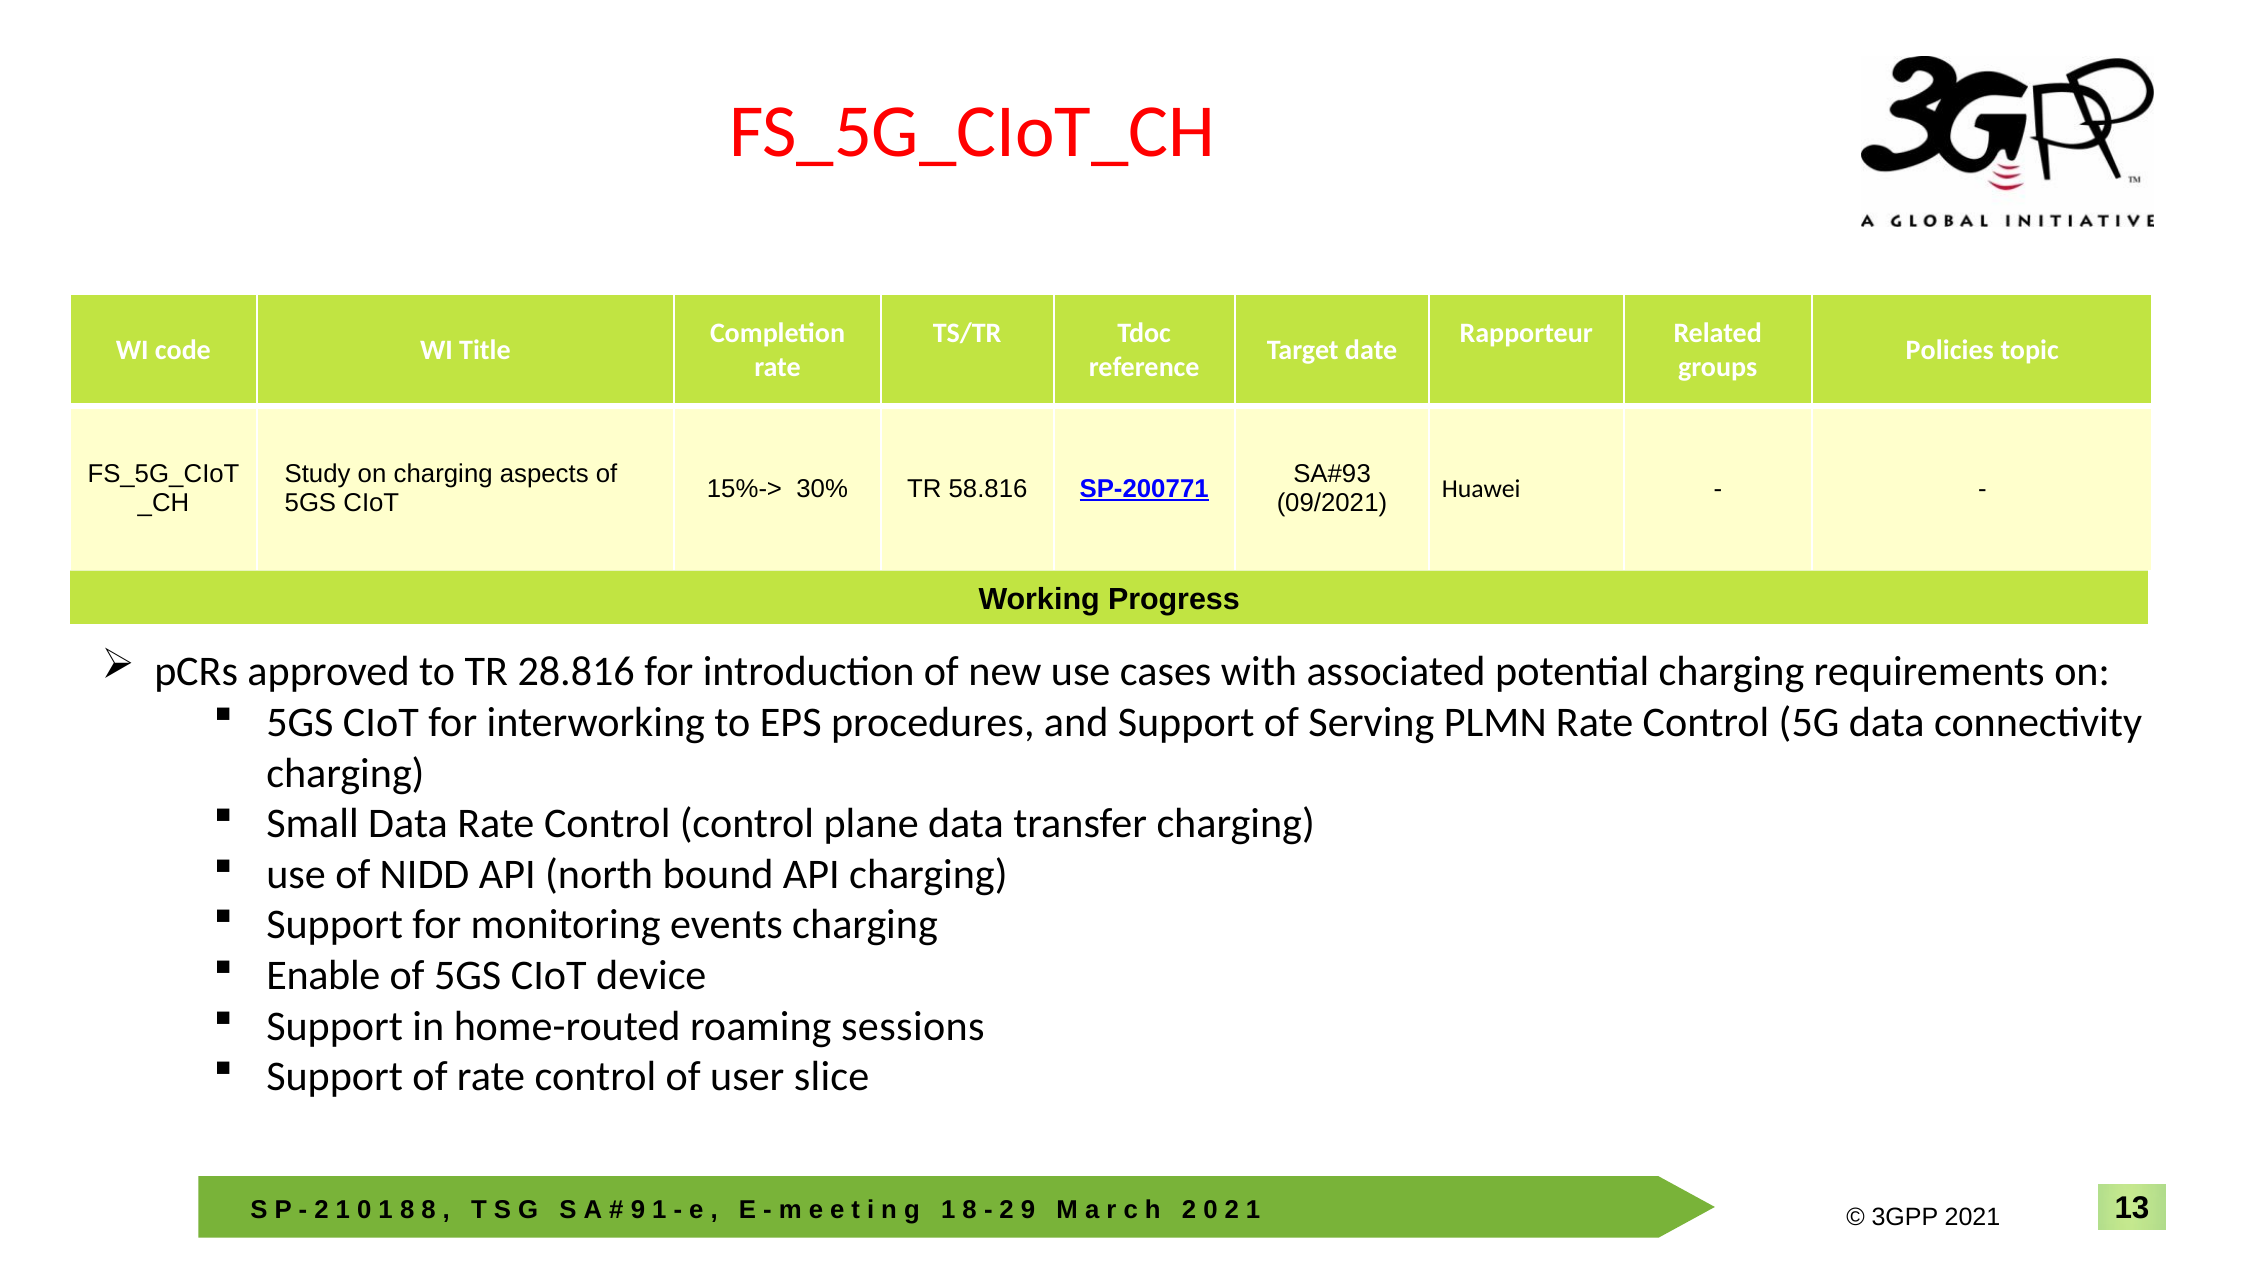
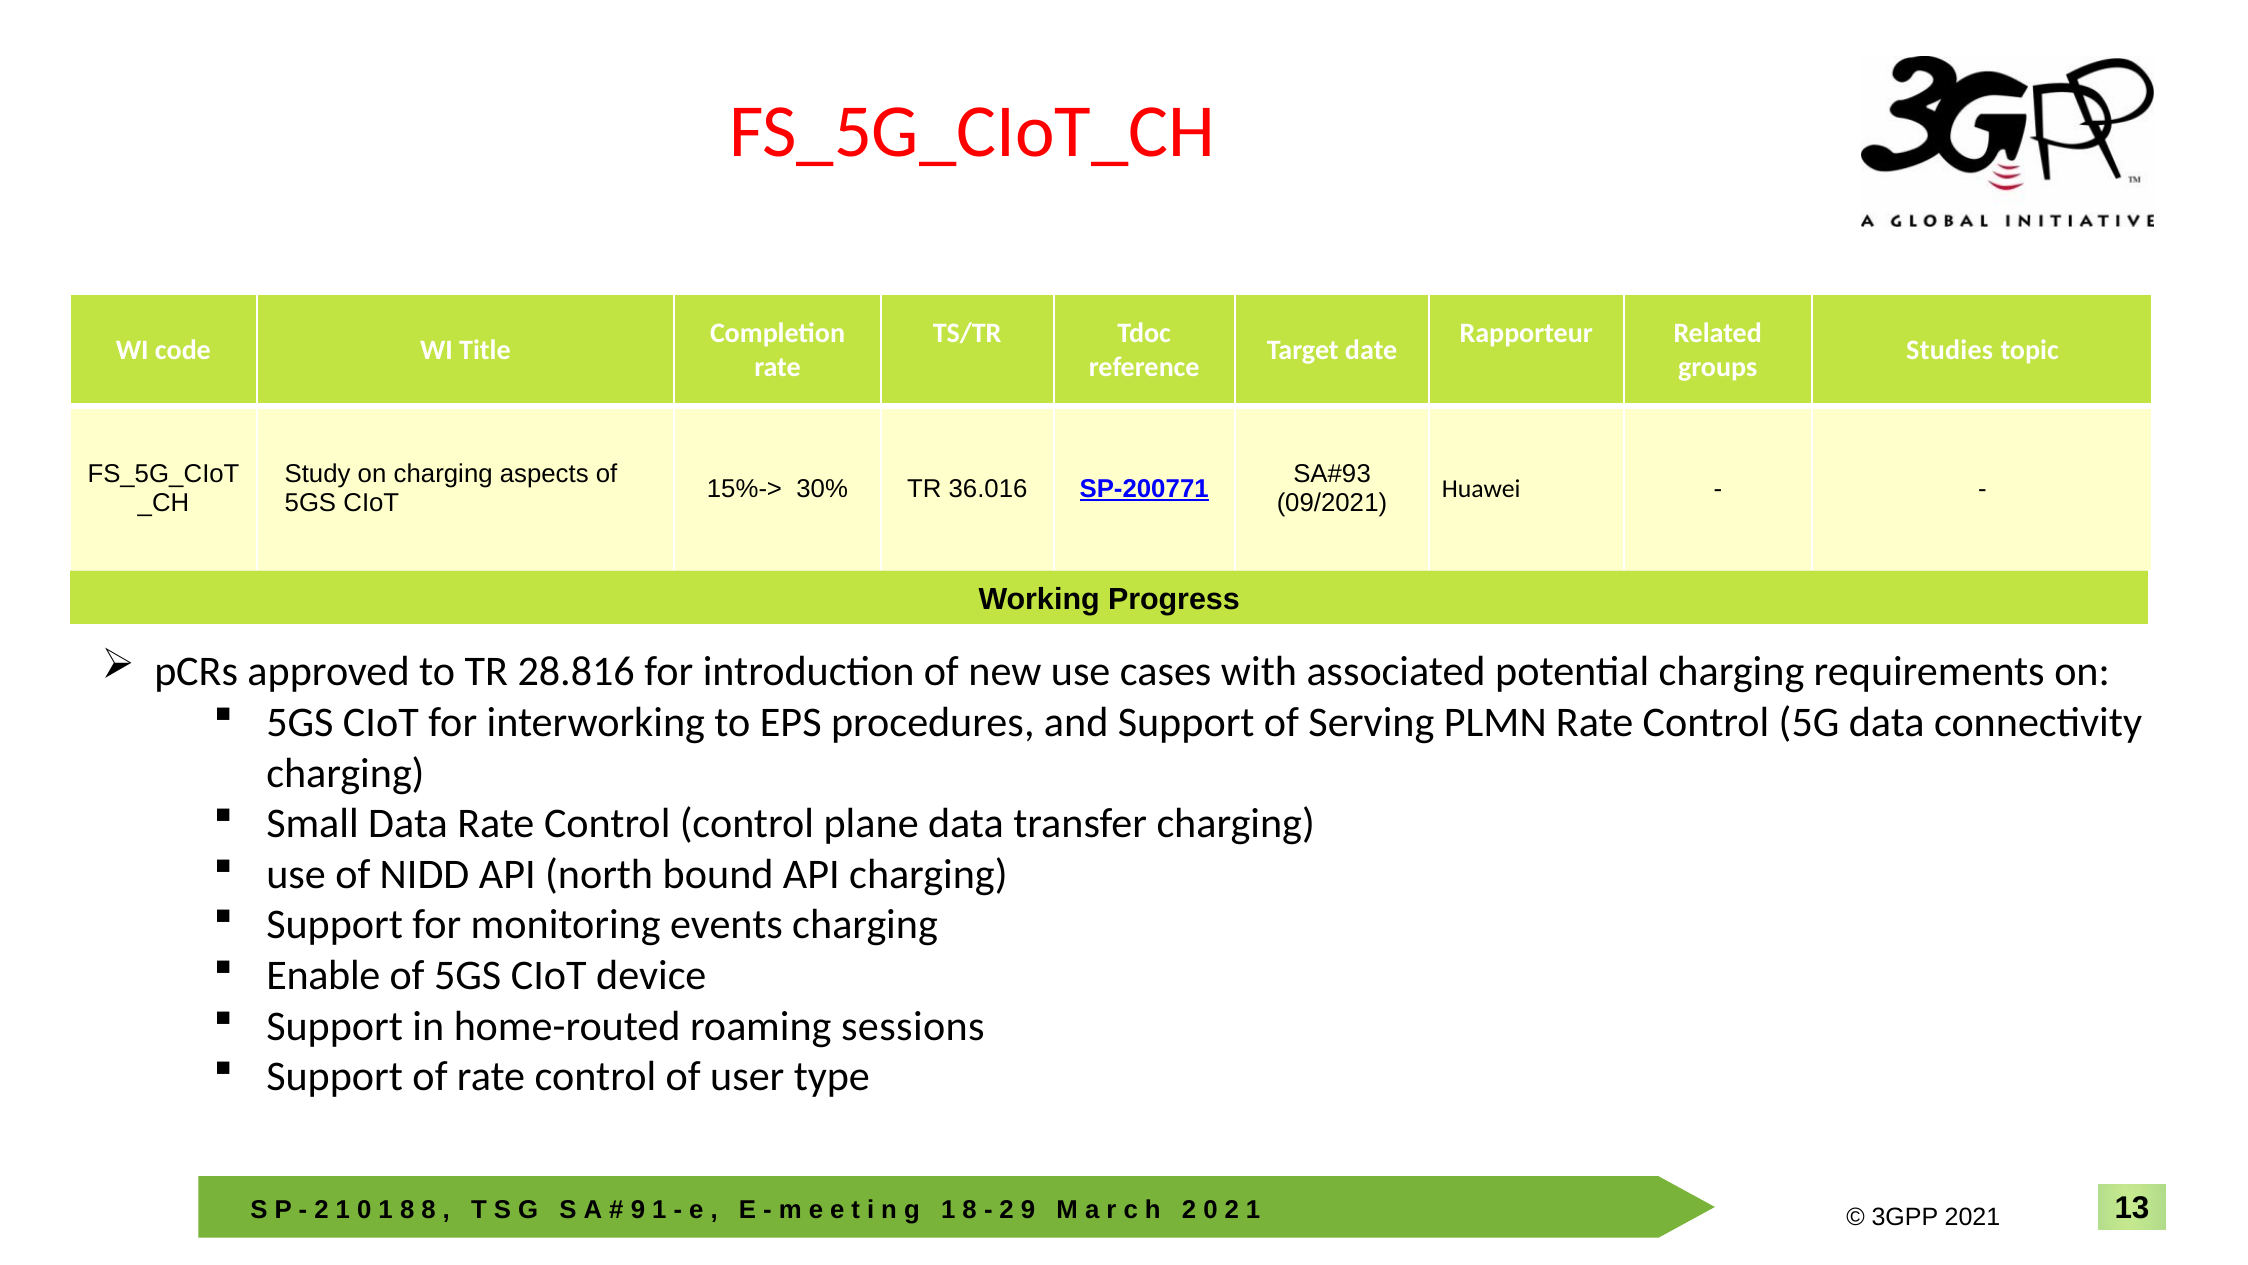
Policies: Policies -> Studies (1950, 350)
58.816: 58.816 -> 36.016 (988, 489)
slice: slice -> type (832, 1076)
